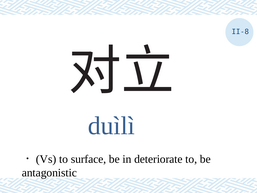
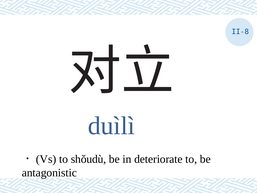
surface: surface -> shǒudù (88, 159)
